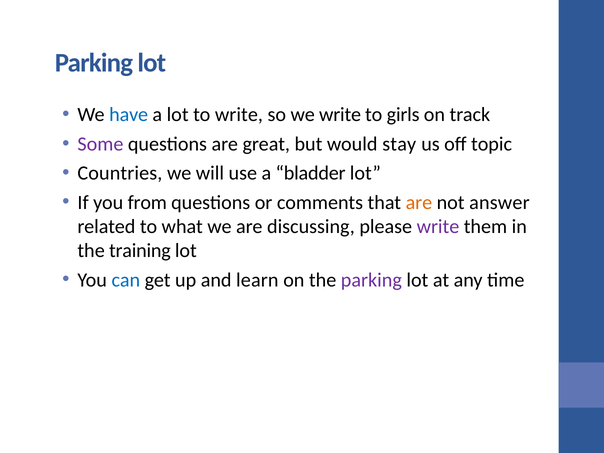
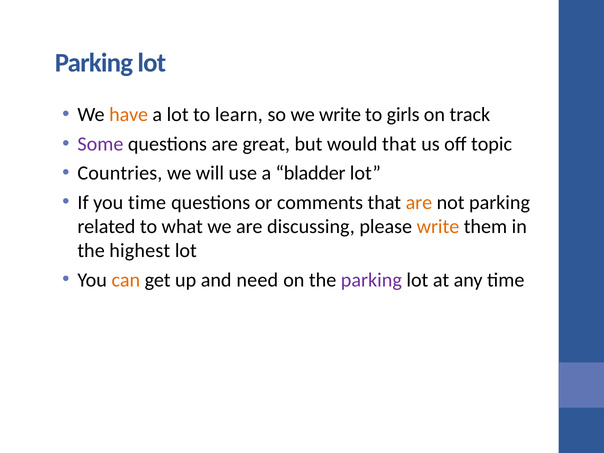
have colour: blue -> orange (129, 115)
to write: write -> learn (239, 115)
would stay: stay -> that (399, 144)
you from: from -> time (147, 202)
not answer: answer -> parking (500, 202)
write colour: purple -> orange (438, 227)
training: training -> highest (140, 251)
can colour: blue -> orange (126, 280)
learn: learn -> need (257, 280)
